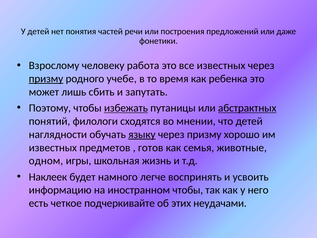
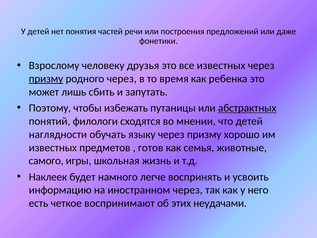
работа: работа -> друзья (143, 65)
родного учебе: учебе -> через (122, 79)
избежать underline: present -> none (126, 108)
языку underline: present -> none (142, 134)
одном: одном -> самого (46, 161)
иностранном чтобы: чтобы -> через (188, 190)
подчеркивайте: подчеркивайте -> воспринимают (119, 203)
